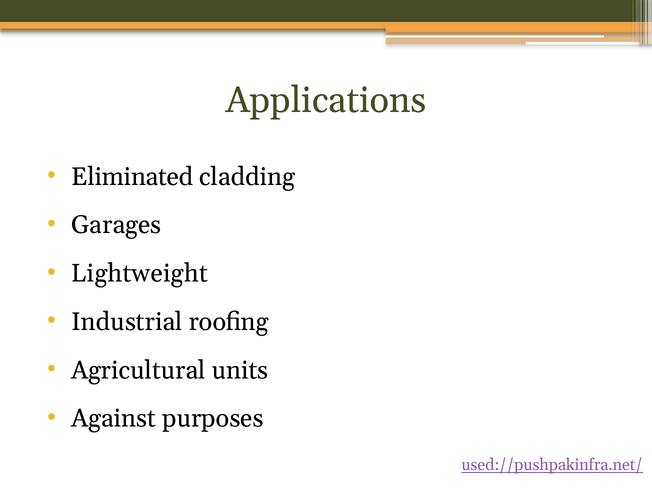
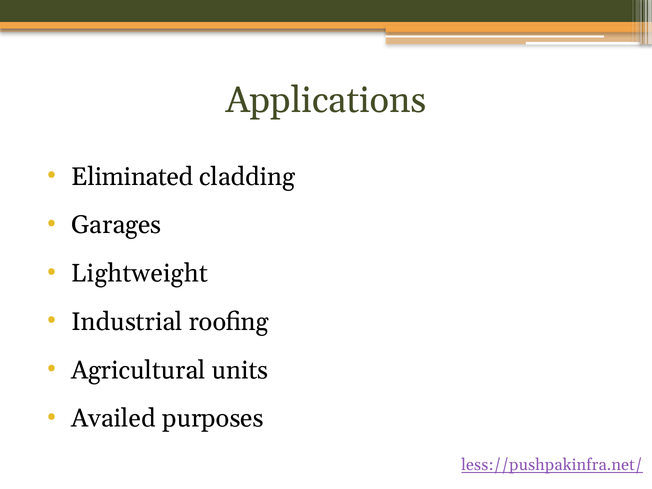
Against: Against -> Availed (114, 419)
used://pushpakinfra.net/: used://pushpakinfra.net/ -> less://pushpakinfra.net/ (552, 465)
